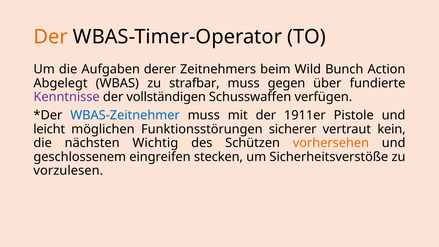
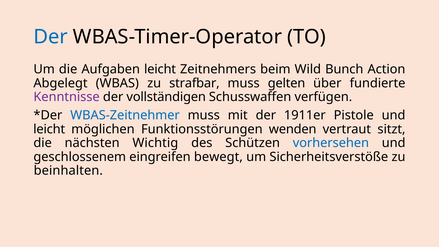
Der colour: orange -> blue (51, 37)
Aufgaben derer: derer -> leicht (160, 69)
gegen: gegen -> gelten (287, 83)
sicherer: sicherer -> wenden (293, 129)
kein: kein -> sitzt (391, 129)
vorhersehen colour: orange -> blue (331, 143)
stecken: stecken -> bewegt (218, 157)
vorzulesen: vorzulesen -> beinhalten (68, 171)
